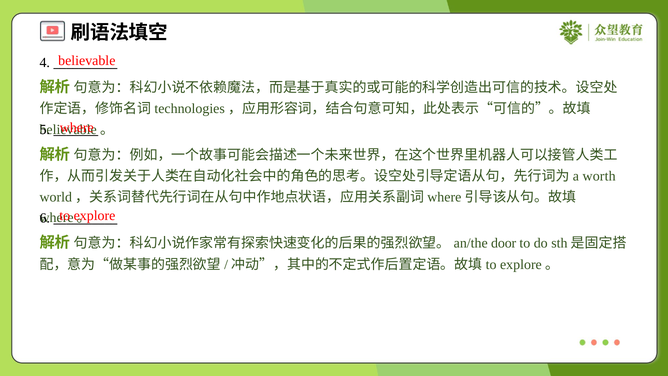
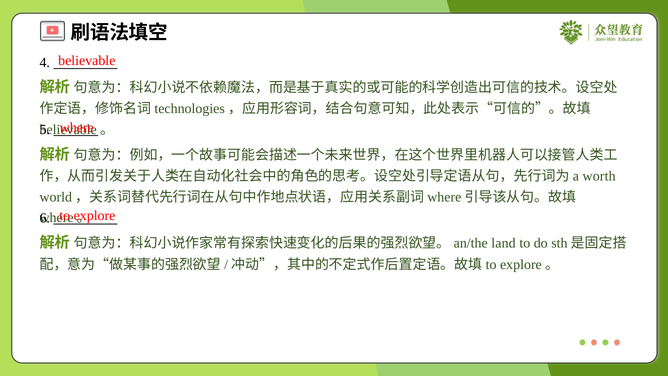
door: door -> land (504, 243)
